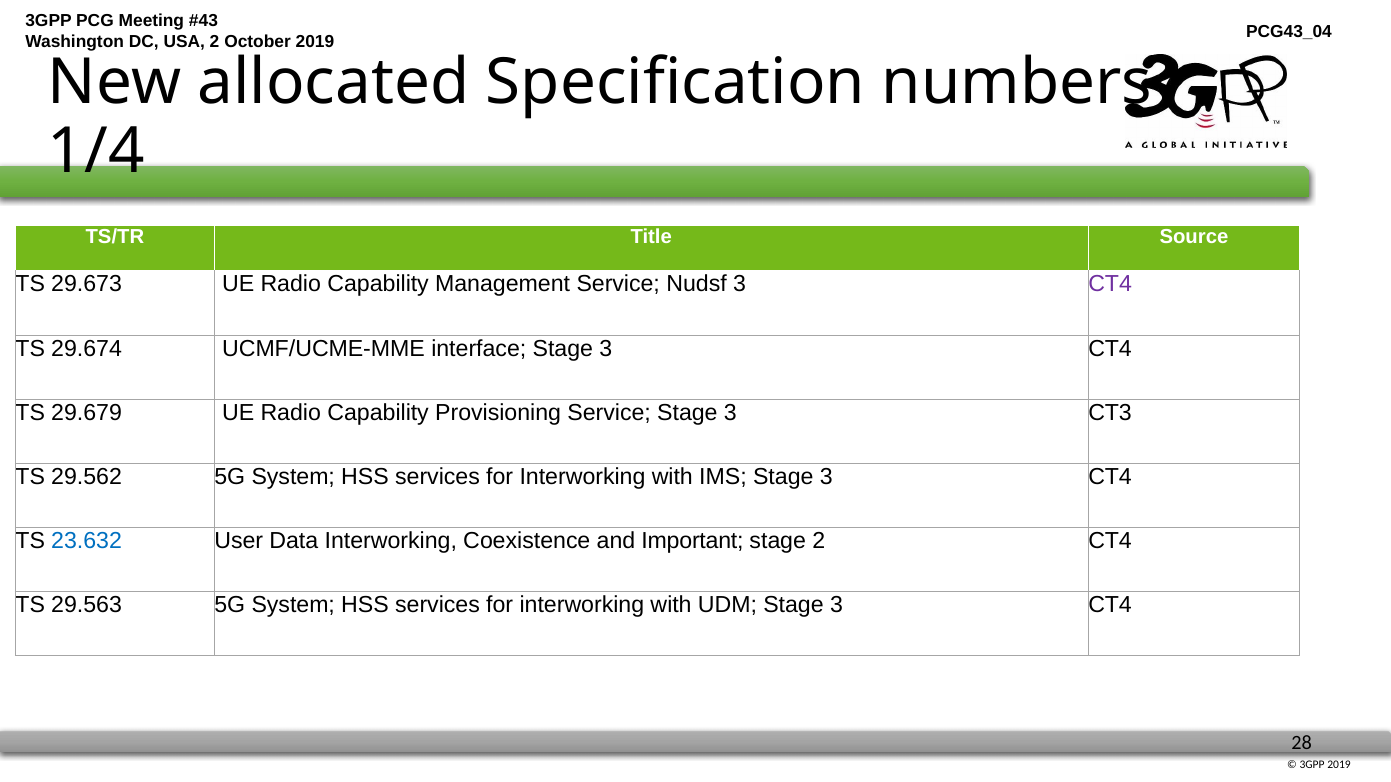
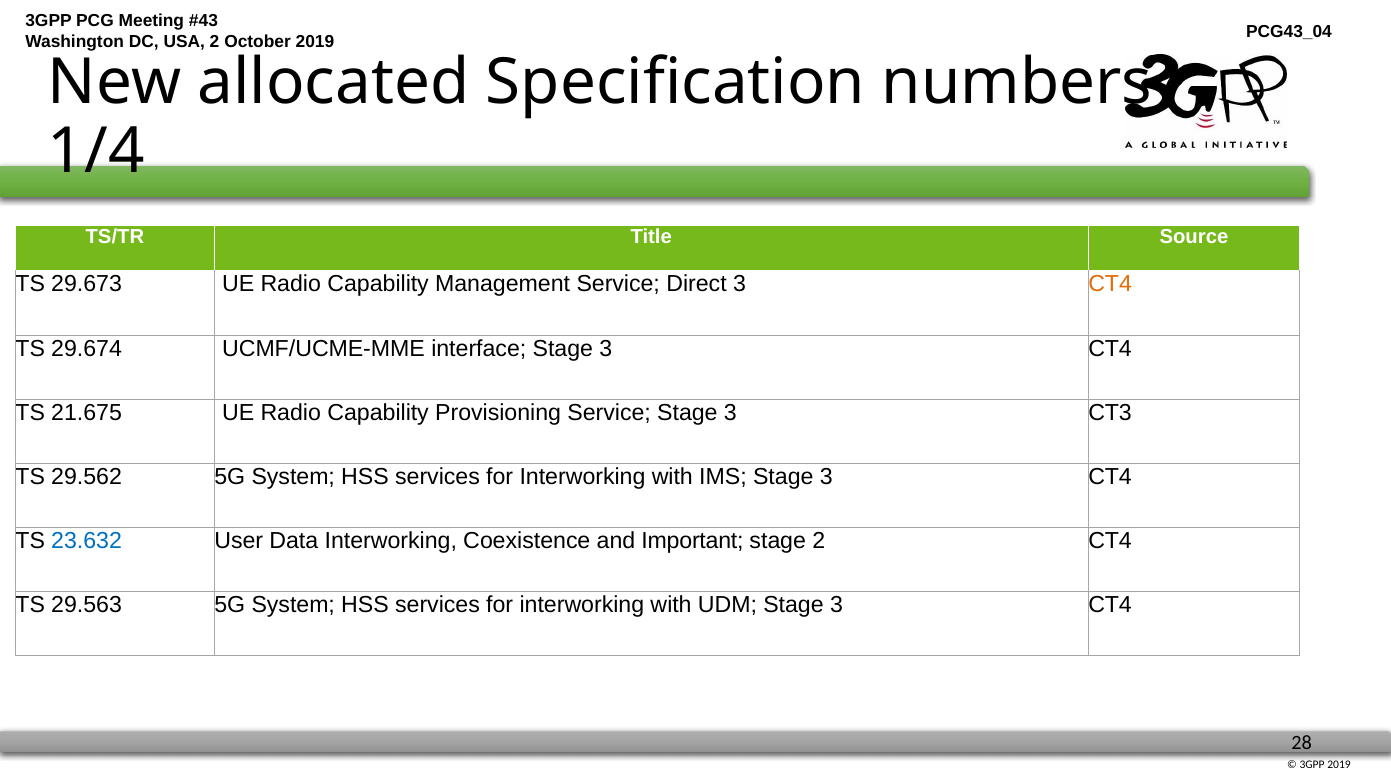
Nudsf: Nudsf -> Direct (697, 284)
CT4 colour: purple -> orange (1110, 284)
29.679: 29.679 -> 21.675 (87, 413)
